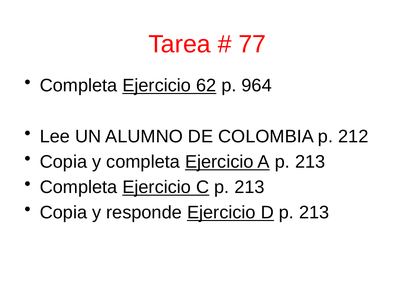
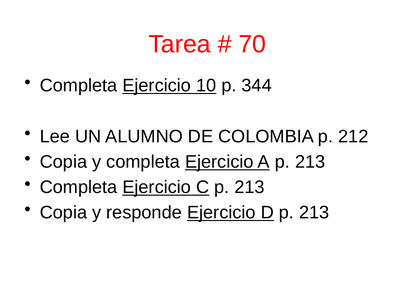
77: 77 -> 70 (252, 44)
62: 62 -> 10 (206, 86)
964: 964 -> 344 (257, 86)
